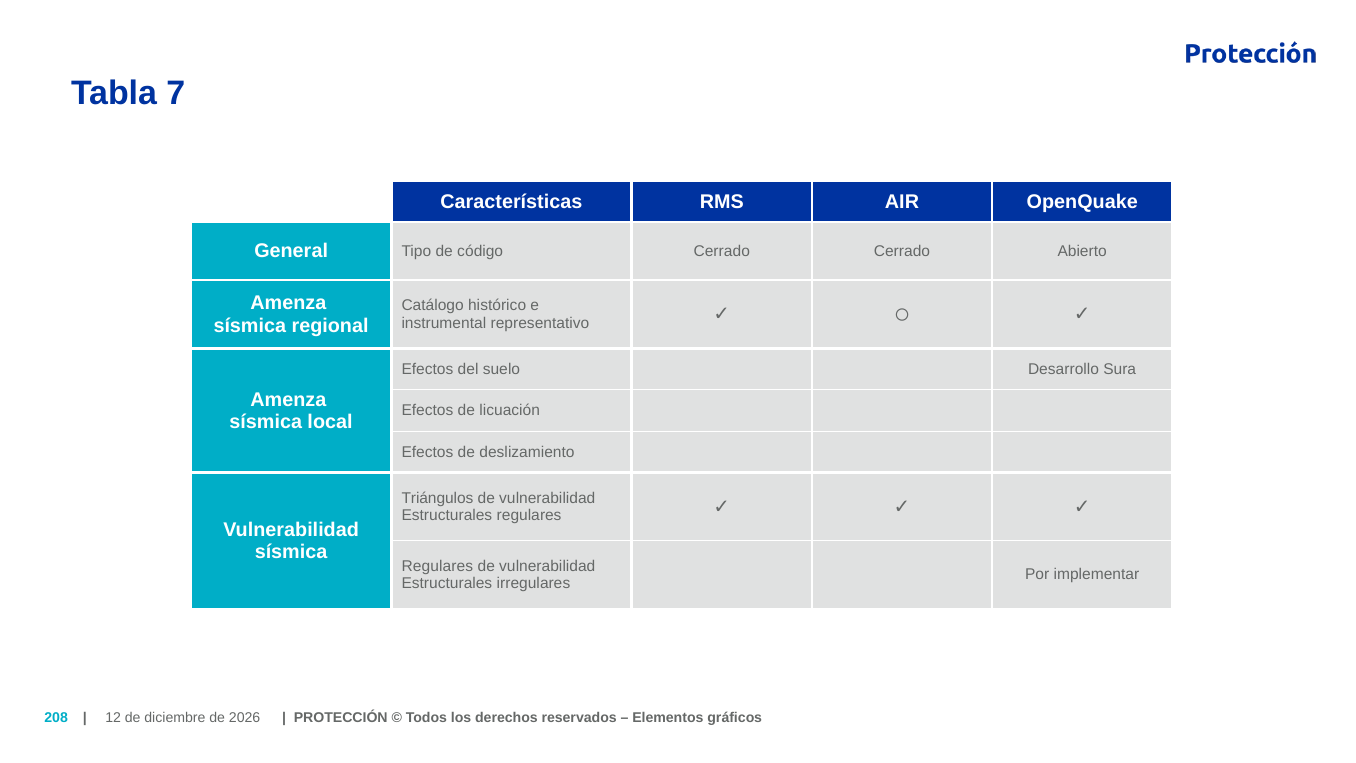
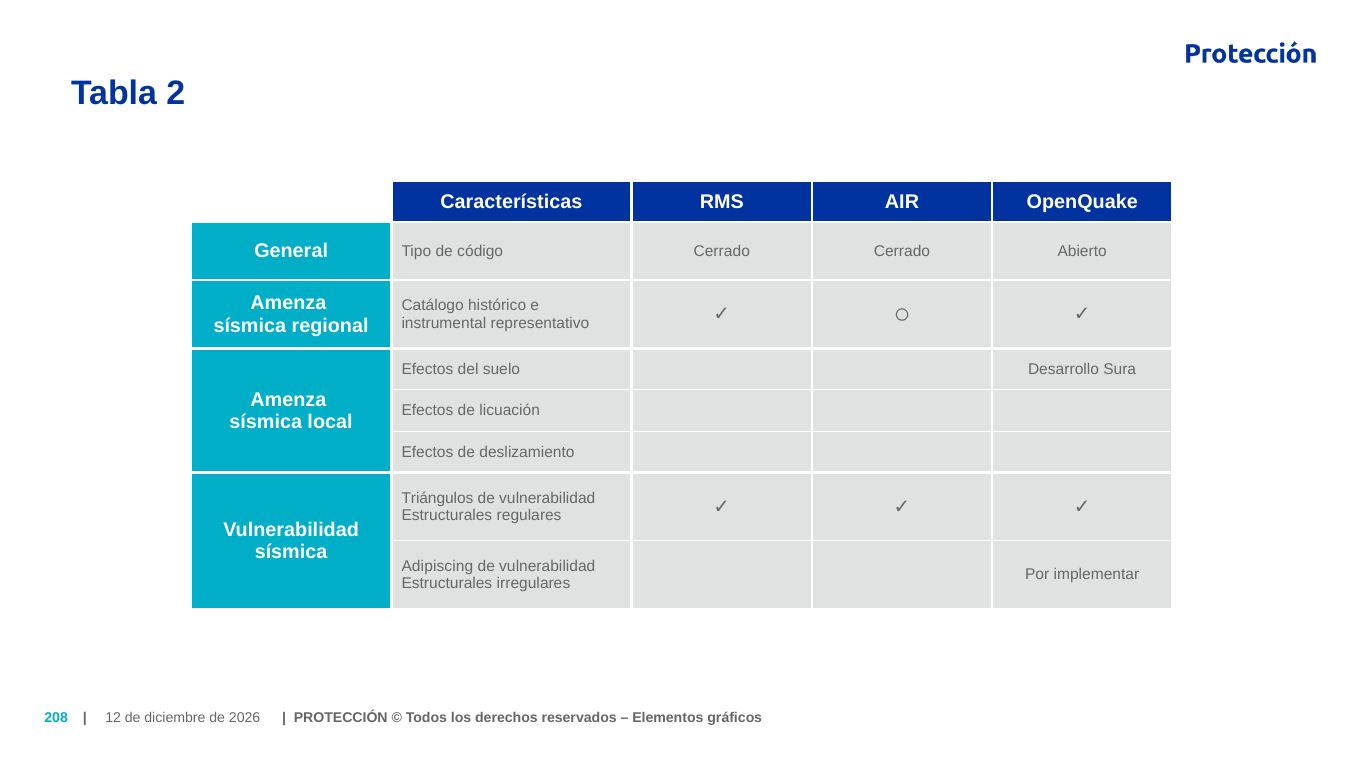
7: 7 -> 2 (176, 93)
Regulares: Regulares -> Adipiscing (437, 566)
